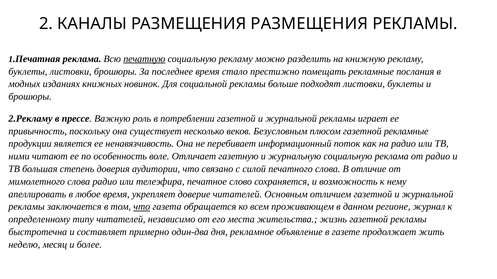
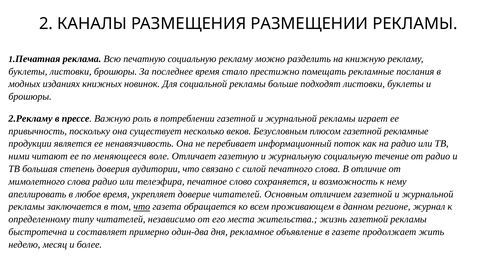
РАЗМЕЩЕНИЯ РАЗМЕЩЕНИЯ: РАЗМЕЩЕНИЯ -> РАЗМЕЩЕНИИ (309, 24)
печатную underline: present -> none (144, 59)
особенность: особенность -> меняющееся (120, 157)
социальную реклама: реклама -> течение (392, 157)
